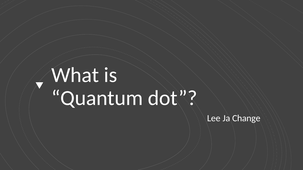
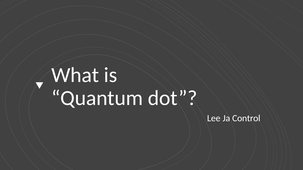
Change: Change -> Control (246, 118)
